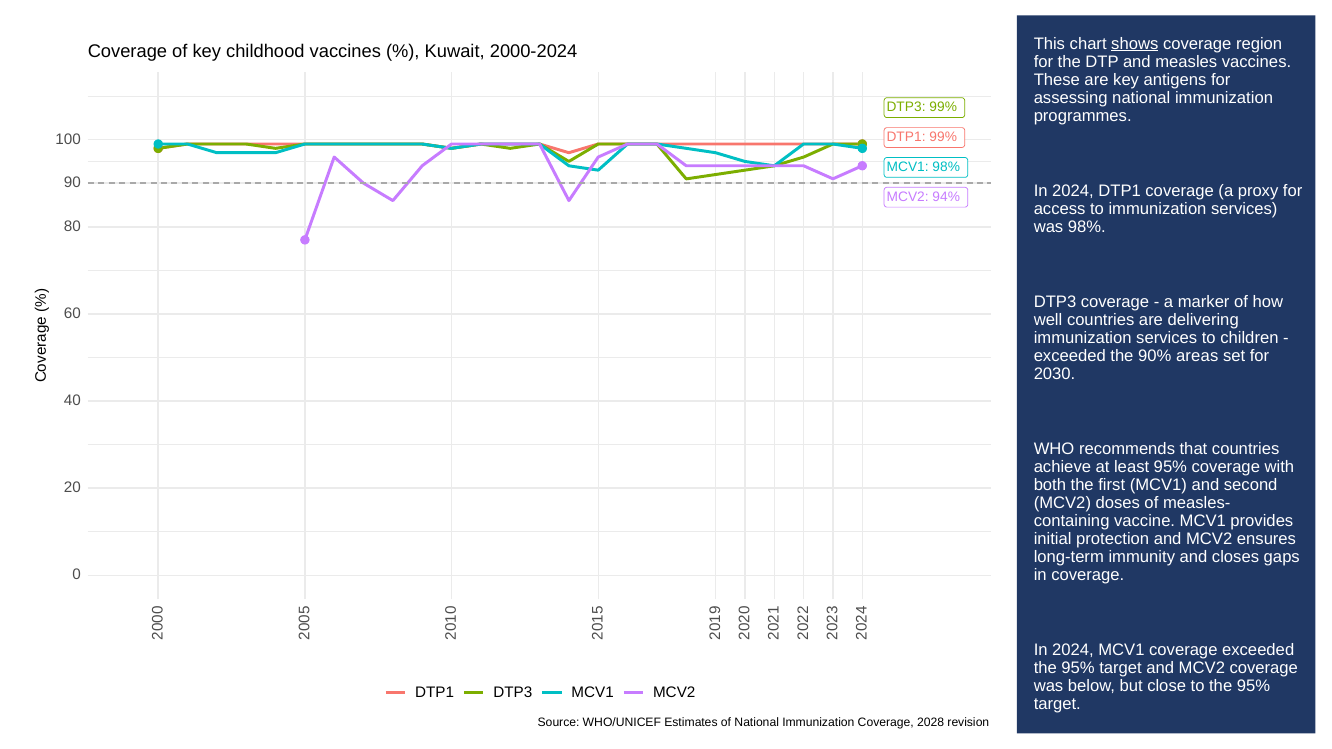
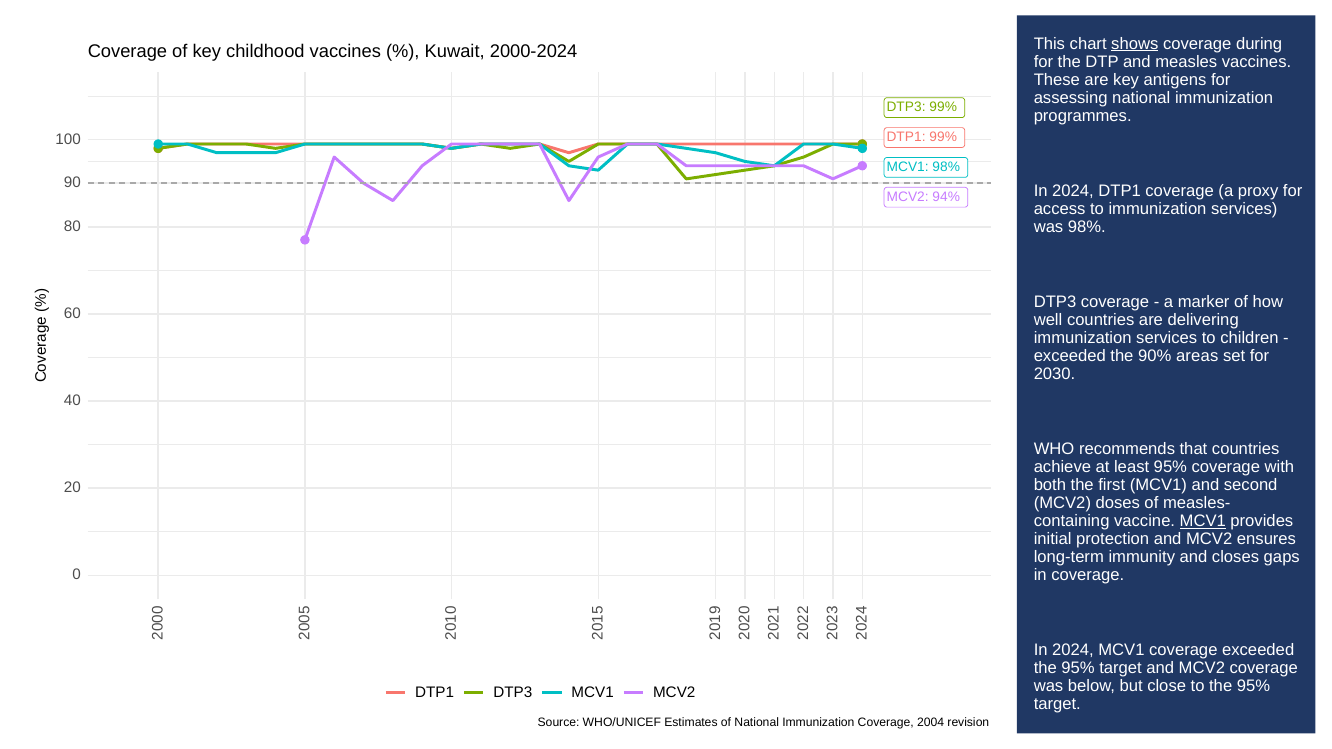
region: region -> during (1259, 44)
MCV1 underline: none -> present (1203, 521)
2028: 2028 -> 2004 (931, 723)
